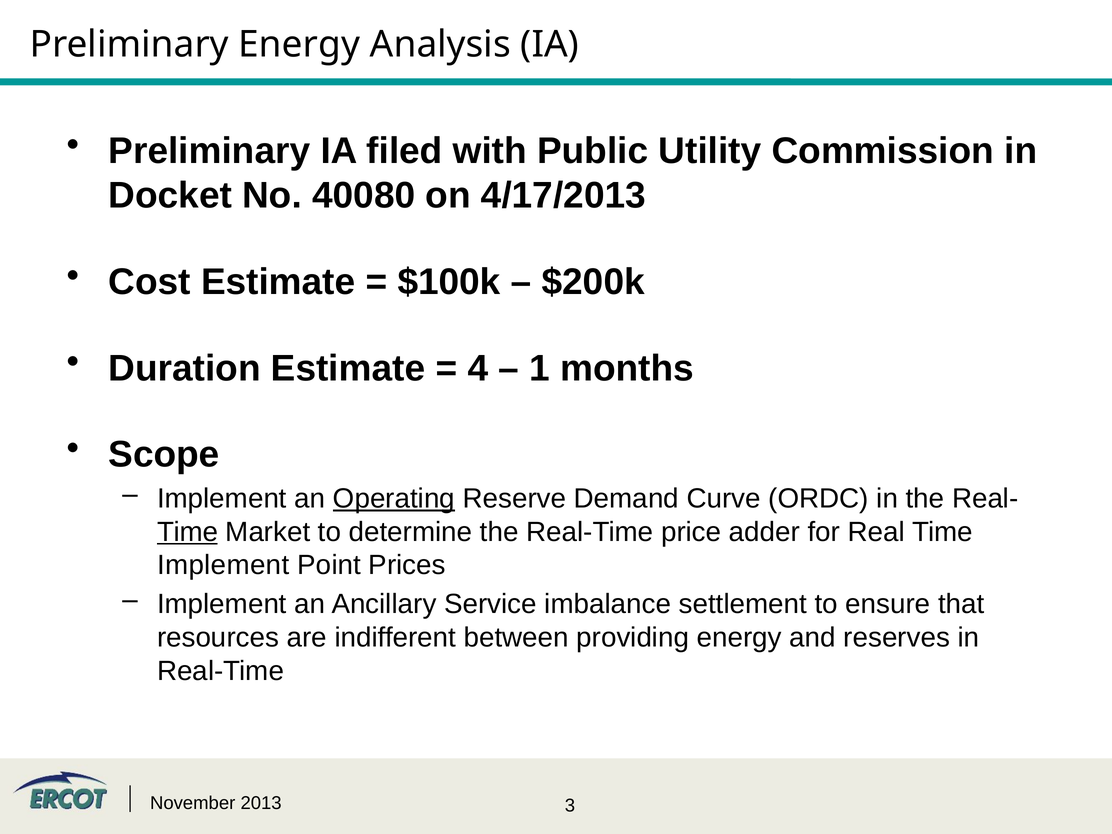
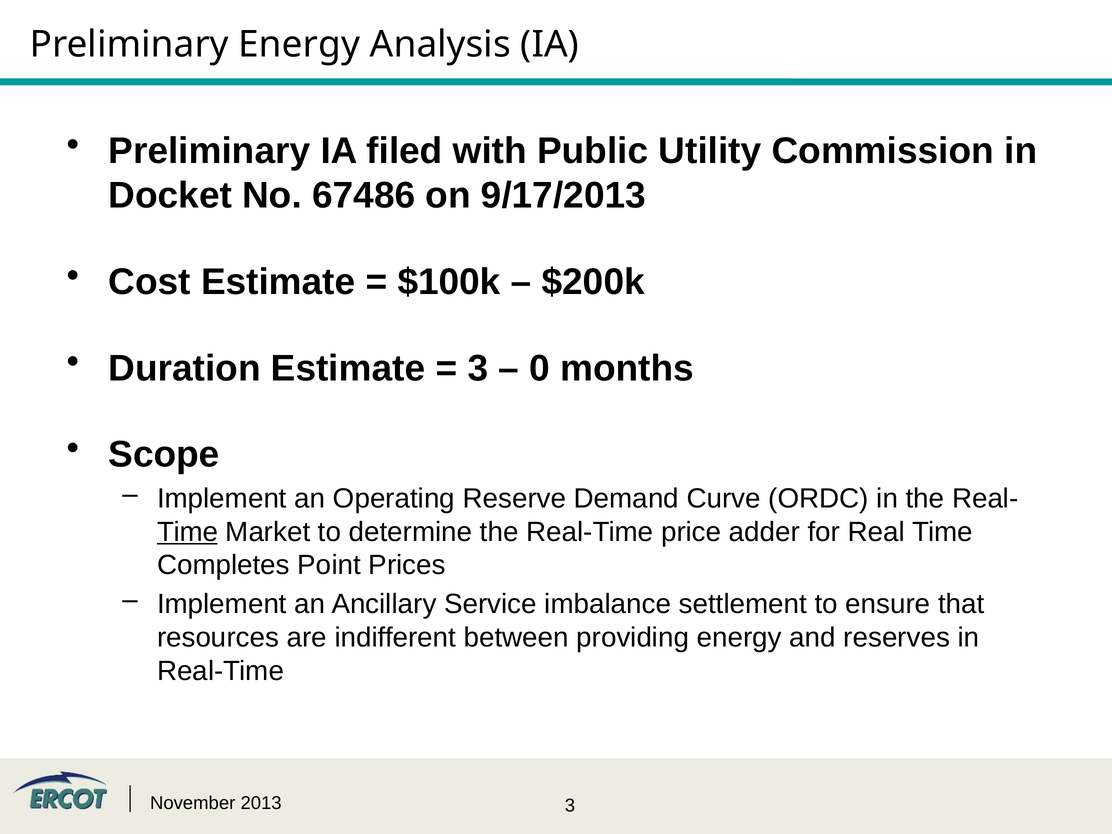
40080: 40080 -> 67486 (364, 195)
4/17/2013: 4/17/2013 -> 9/17/2013 (563, 195)
4: 4 -> 3 (478, 368)
1: 1 -> 0 (540, 368)
Operating underline: present -> none (394, 499)
Implement: Implement -> Completes (223, 565)
